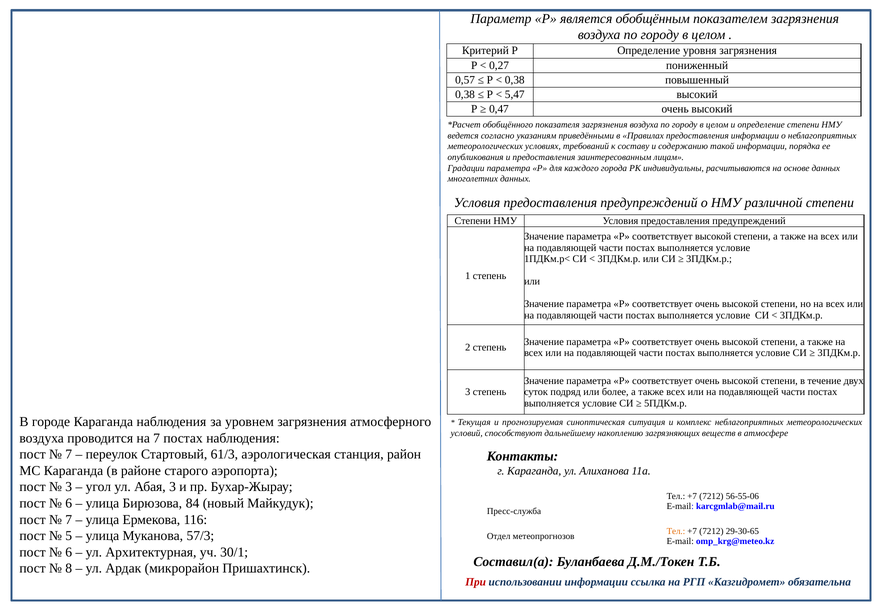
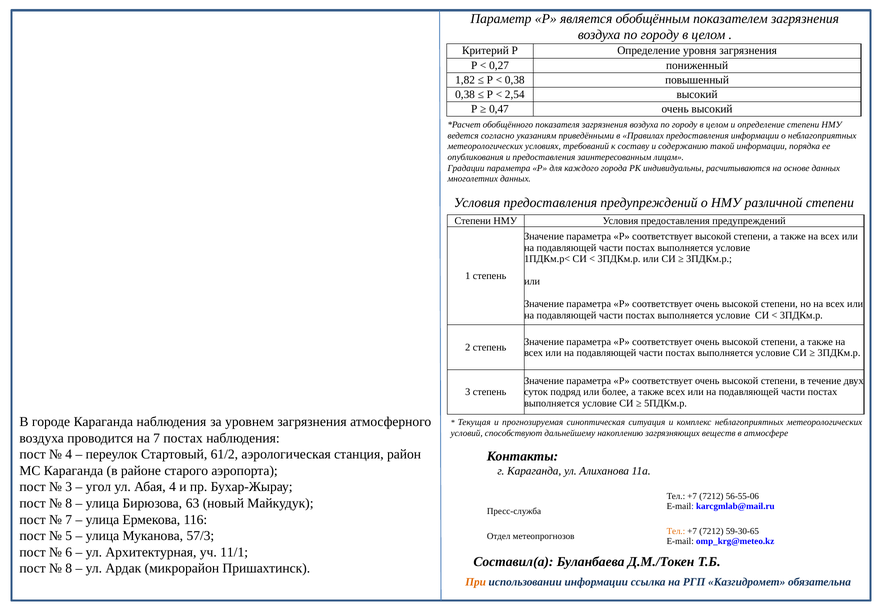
0,57: 0,57 -> 1,82 (465, 80)
5,47: 5,47 -> 2,54 (515, 94)
7: 7 -> 4 (69, 454)
61/3: 61/3 -> 61/2 (224, 454)
Абая 3: 3 -> 4 (173, 487)
6: 6 -> 8 (69, 503)
84: 84 -> 63 (193, 503)
29-30-65: 29-30-65 -> 59-30-65 (742, 531)
30/1: 30/1 -> 11/1 (234, 552)
При colour: red -> orange (476, 581)
